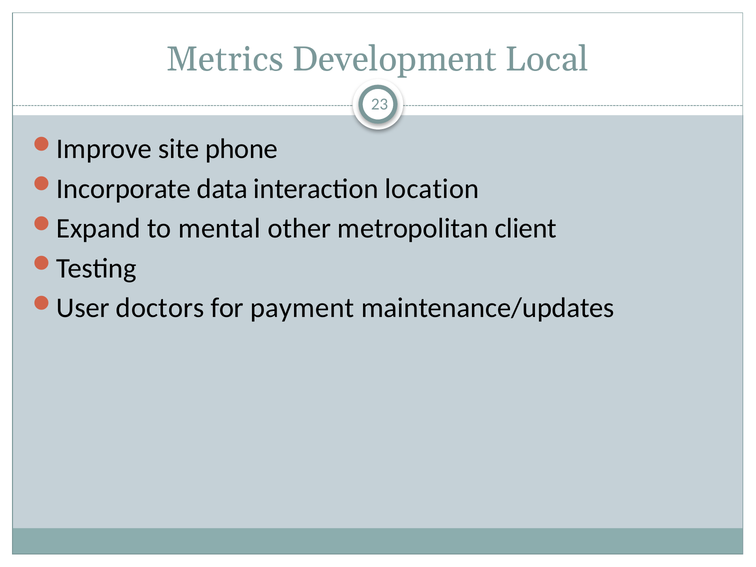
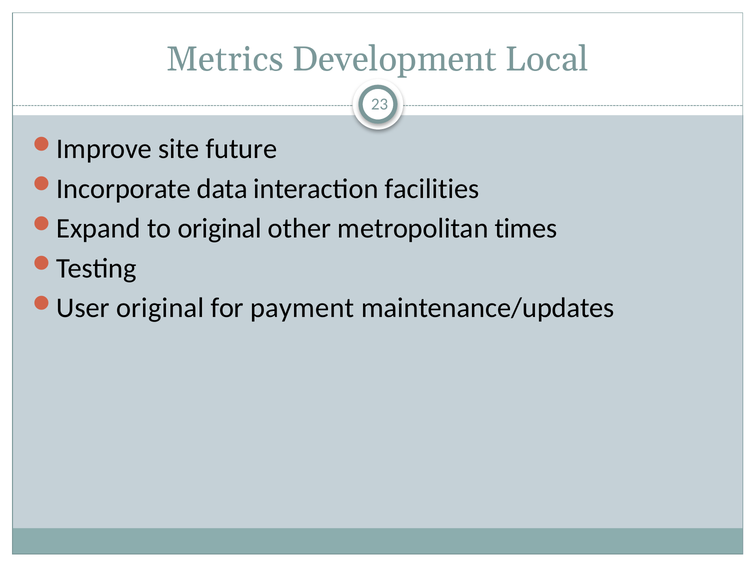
phone: phone -> future (241, 149)
location: location -> facilities (432, 189)
to mental: mental -> original (220, 228)
client: client -> times (526, 228)
doctors: doctors -> original (160, 308)
